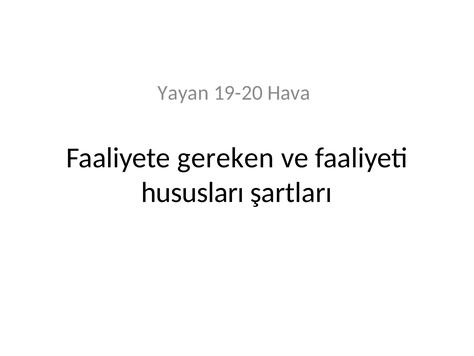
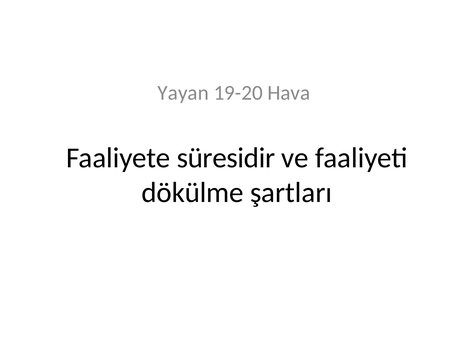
gereken: gereken -> süresidir (226, 158)
hususları: hususları -> dökülme (193, 192)
